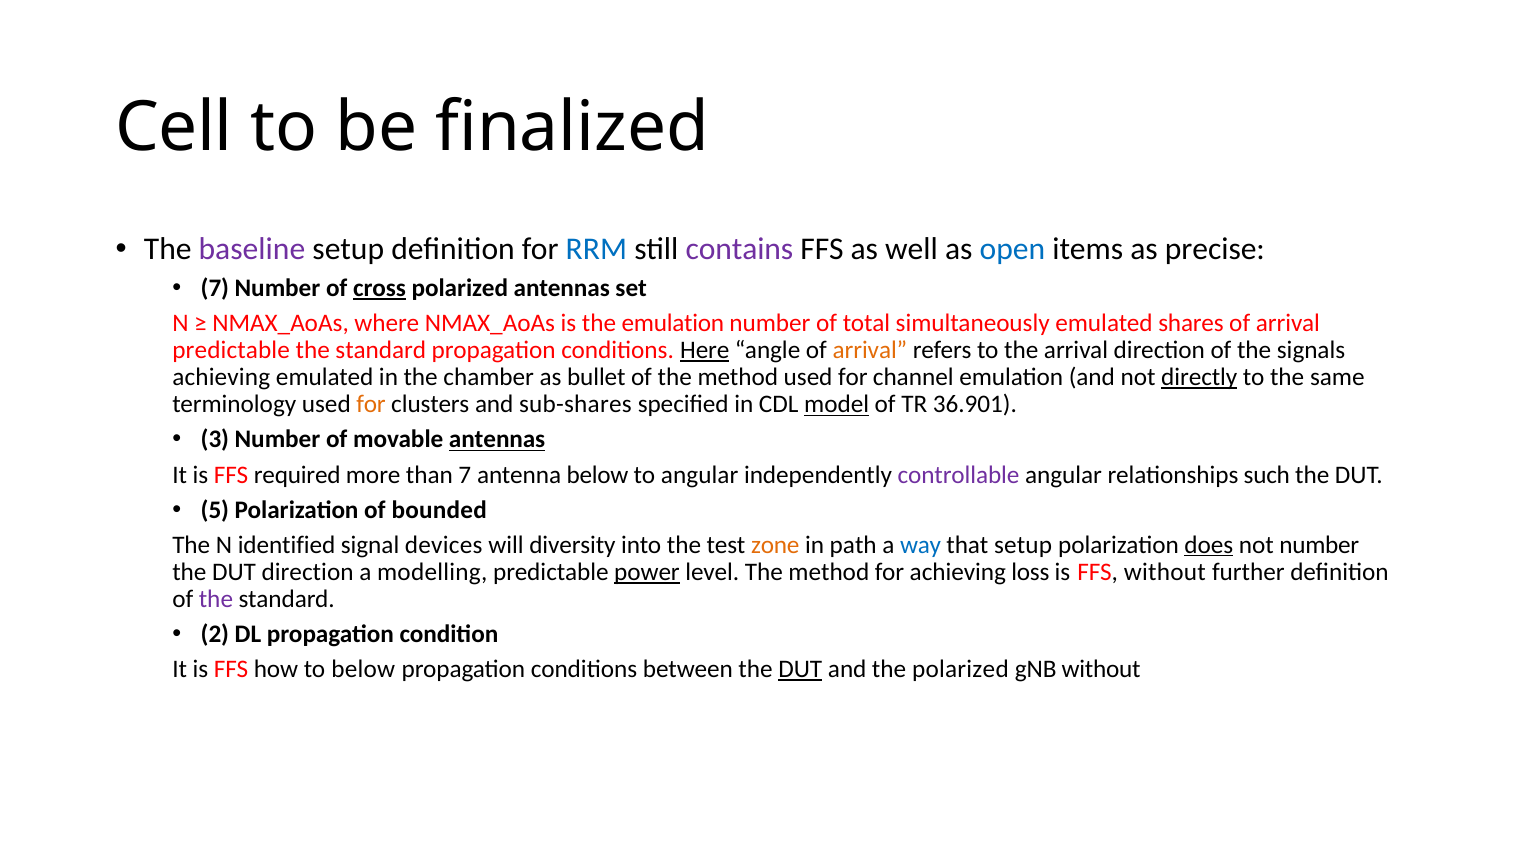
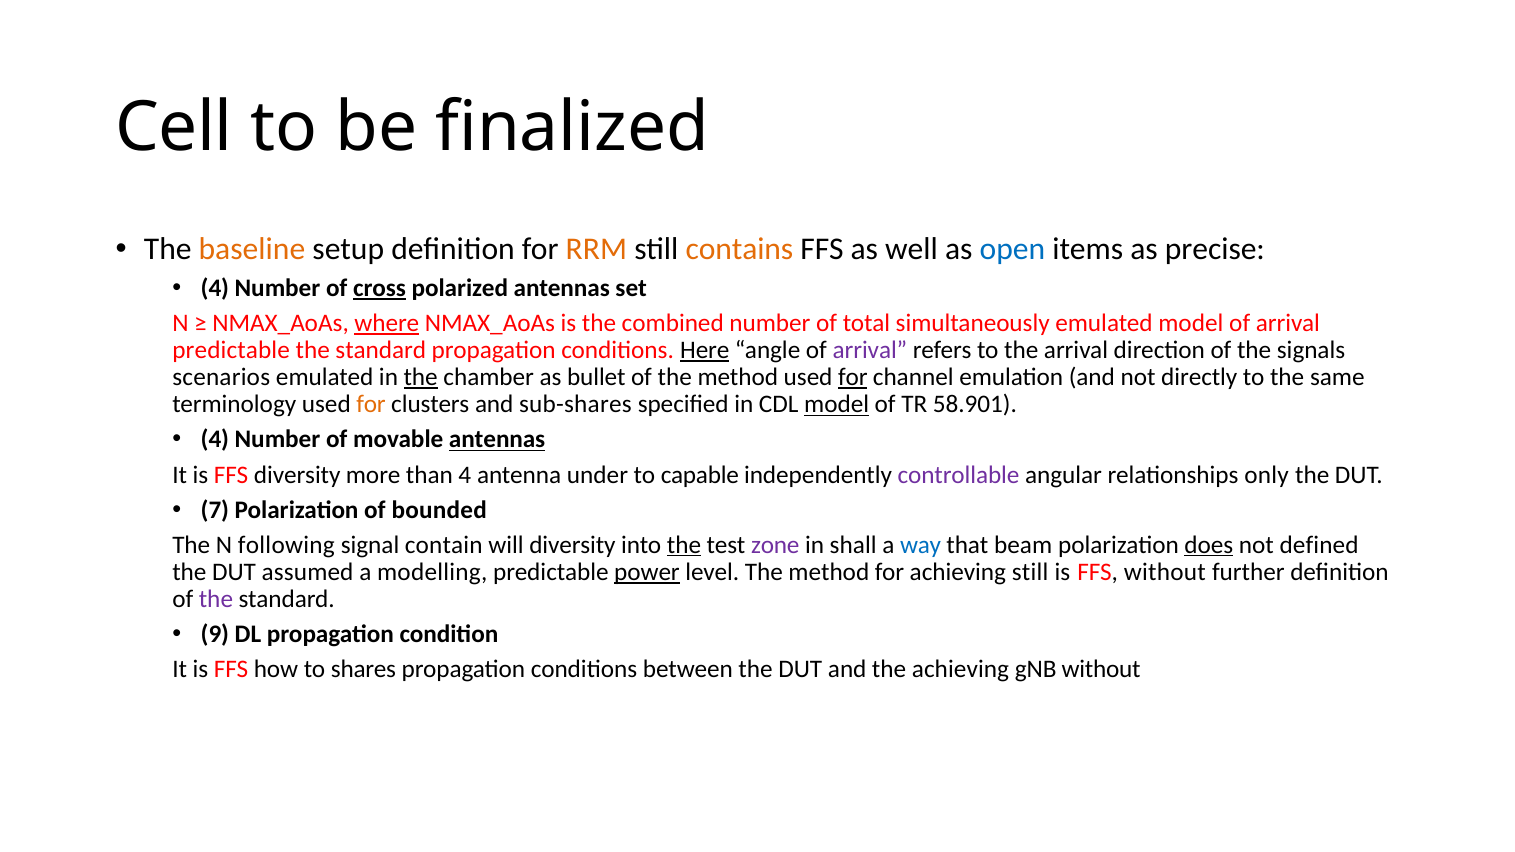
baseline colour: purple -> orange (252, 249)
RRM colour: blue -> orange (596, 249)
contains colour: purple -> orange (739, 249)
7: 7 -> 4 (215, 288)
where underline: none -> present (387, 323)
the emulation: emulation -> combined (673, 323)
emulated shares: shares -> model (1191, 323)
arrival colour: orange -> purple (870, 350)
achieving: achieving -> scenarios (221, 377)
the underline: none -> present (421, 377)
for underline: none -> present (853, 377)
directly underline: present -> none (1199, 377)
36.901: 36.901 -> 58.901 (975, 405)
3: 3 -> 4 (215, 440)
FFS required: required -> diversity (297, 475)
than 7: 7 -> 4 (465, 475)
antenna below: below -> under (597, 475)
to angular: angular -> capable (700, 475)
such: such -> only (1267, 475)
5: 5 -> 7 (215, 510)
identified: identified -> following (286, 545)
devices: devices -> contain (444, 545)
the underline: none -> present (684, 545)
zone colour: orange -> purple (775, 545)
path: path -> shall (853, 545)
that setup: setup -> beam (1023, 545)
not number: number -> defined (1319, 545)
DUT direction: direction -> assumed (308, 572)
achieving loss: loss -> still (1030, 572)
2: 2 -> 9 (215, 634)
to below: below -> shares (364, 669)
DUT underline: present -> none (800, 669)
the polarized: polarized -> achieving (960, 669)
